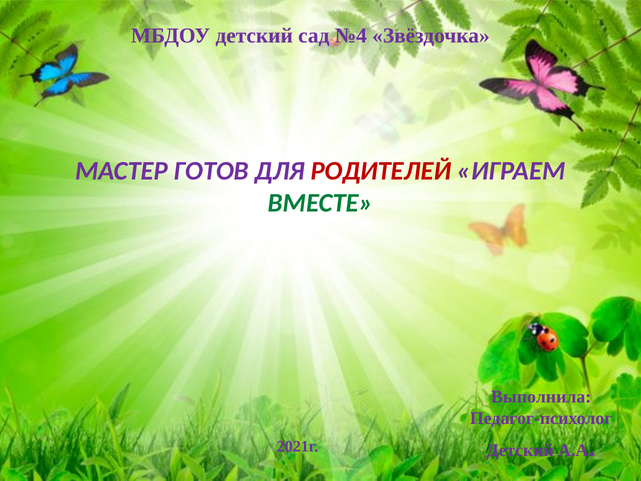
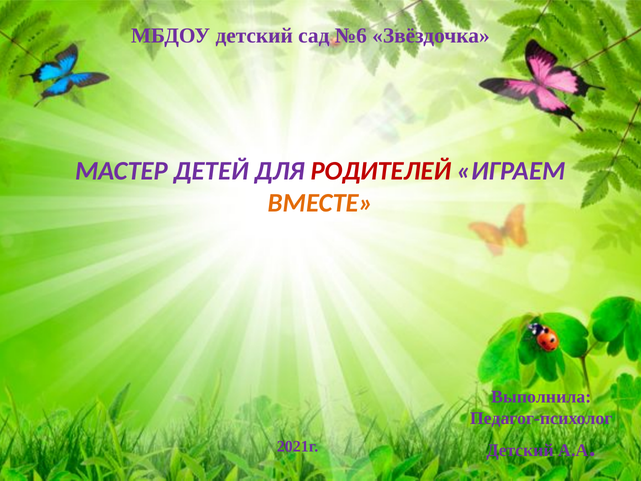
№4: №4 -> №6 (351, 36)
ГОТОВ: ГОТОВ -> ДЕТЕЙ (211, 171)
ВМЕСТЕ colour: green -> orange (321, 203)
